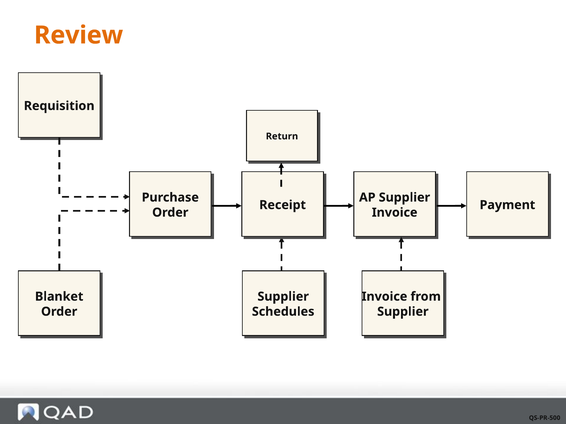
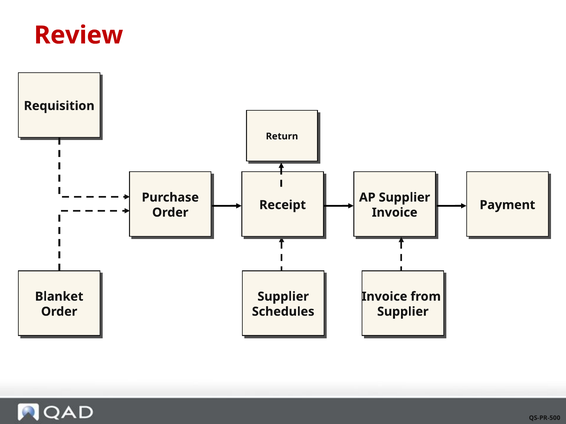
Review colour: orange -> red (79, 35)
